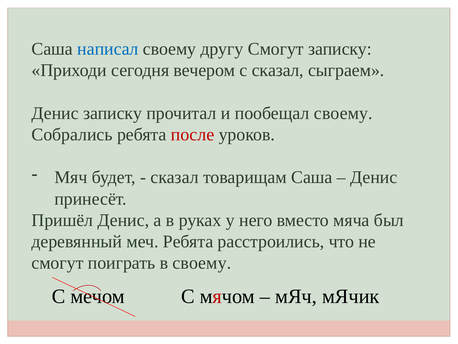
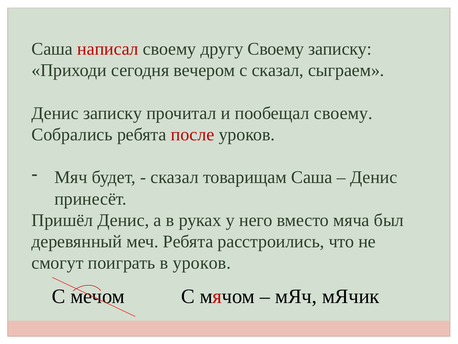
написал colour: blue -> red (108, 49)
другу Смогут: Смогут -> Своему (276, 49)
в своему: своему -> уроков (202, 263)
